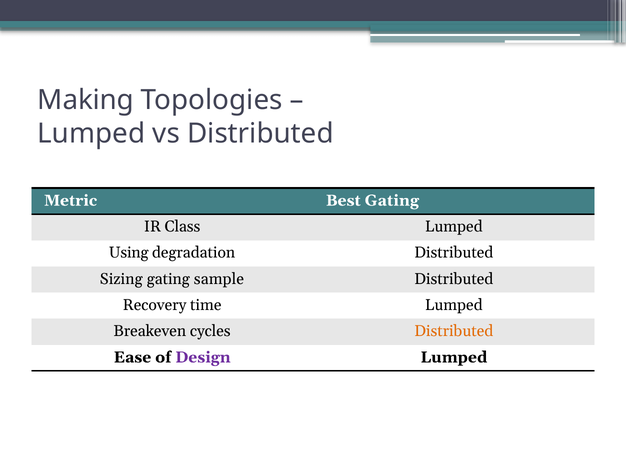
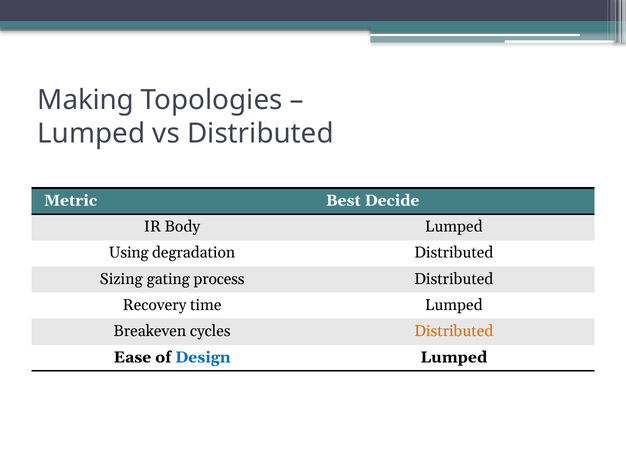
Best Gating: Gating -> Decide (392, 200)
Class: Class -> Body (182, 226)
sample: sample -> process (219, 279)
Design colour: purple -> blue (203, 357)
